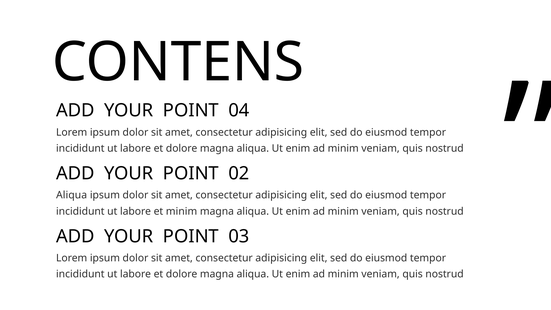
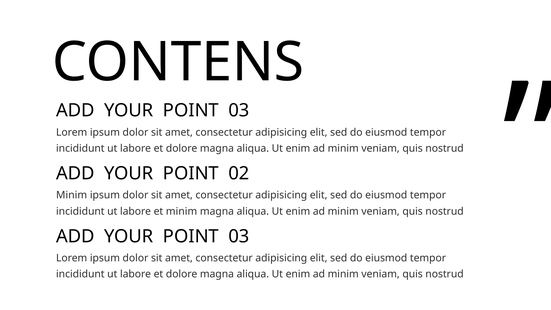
04: 04 -> 03 (239, 110)
Aliqua: Aliqua -> Minim (72, 195)
